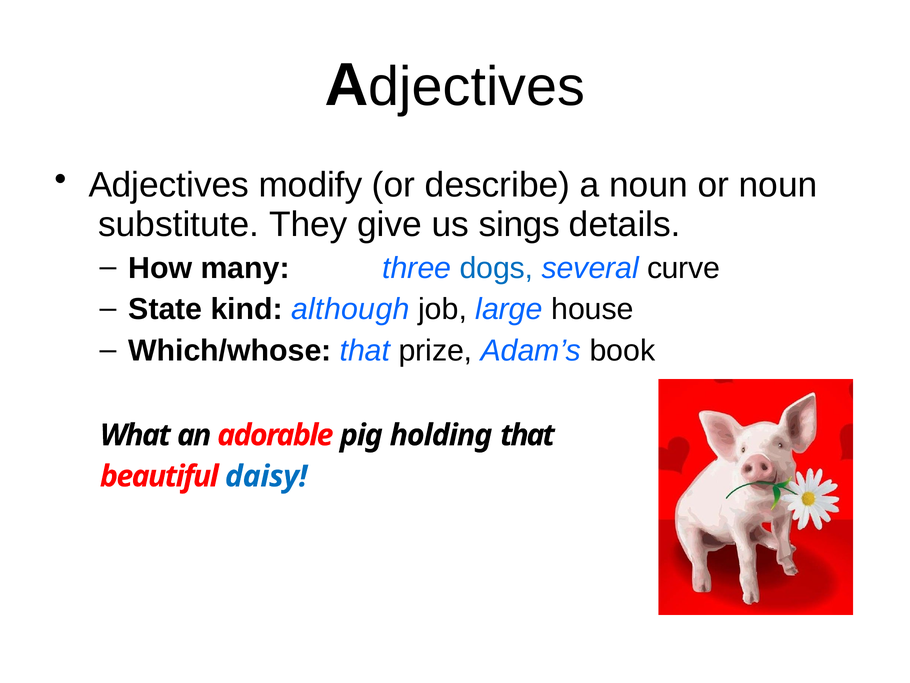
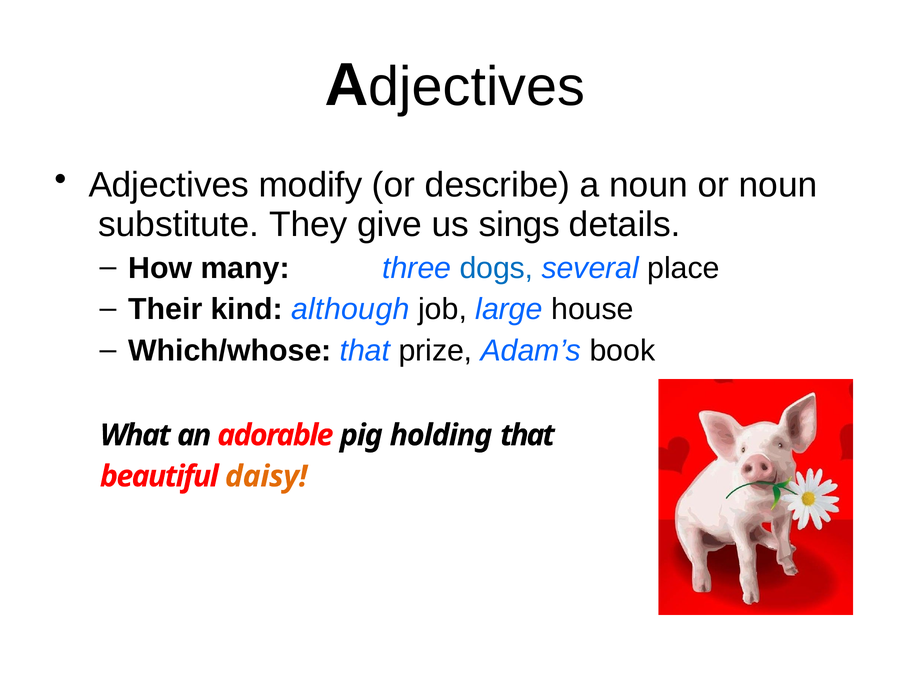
curve: curve -> place (683, 268)
State: State -> Their (165, 309)
daisy colour: blue -> orange (266, 476)
